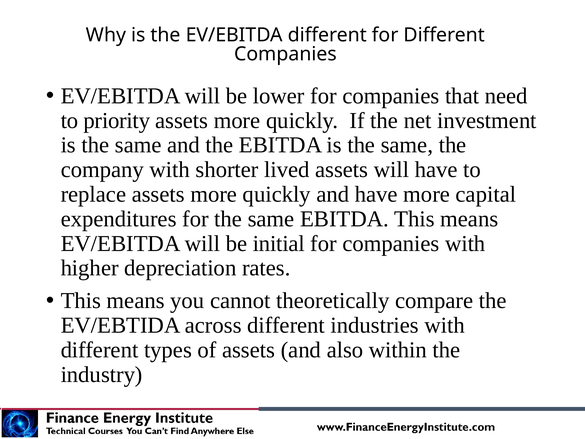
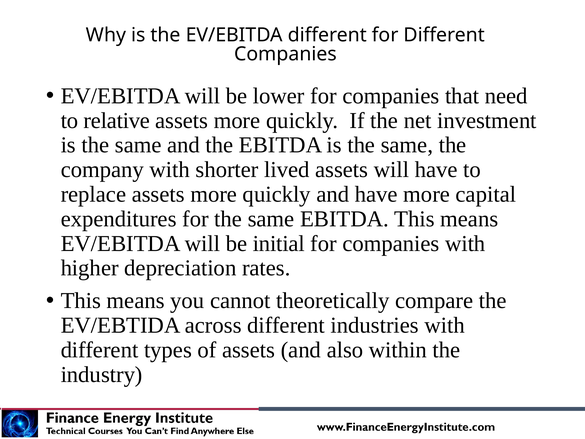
priority: priority -> relative (117, 120)
